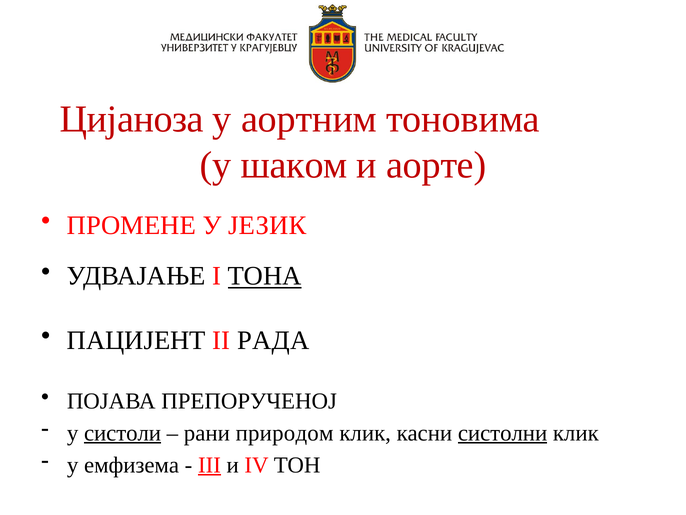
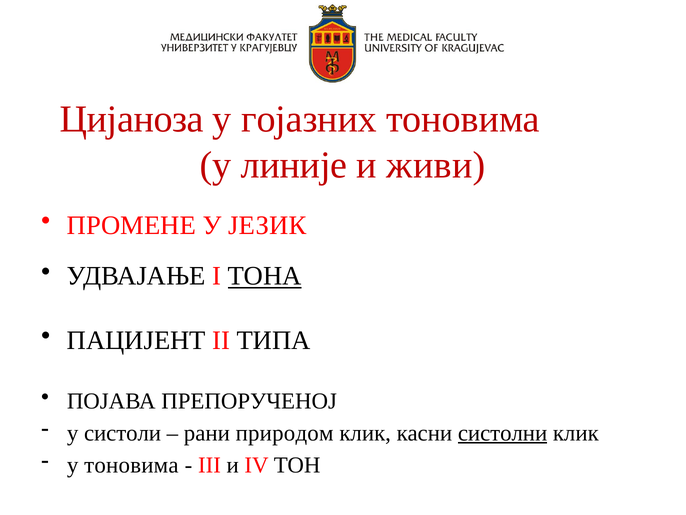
аортним: аортним -> гојазних (309, 119)
шаком: шаком -> линије (294, 165)
аорте: аорте -> живи (436, 165)
РАДА: РАДА -> ТИПА (274, 340)
систоли underline: present -> none (123, 433)
у емфизема: емфизема -> тоновима (131, 465)
III underline: present -> none (209, 465)
